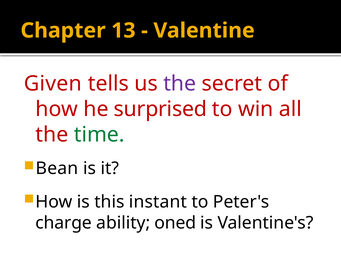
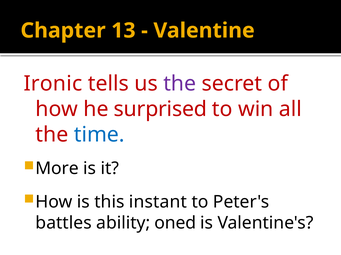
Given: Given -> Ironic (53, 84)
time colour: green -> blue (99, 135)
Bean: Bean -> More (57, 169)
charge: charge -> battles (64, 223)
